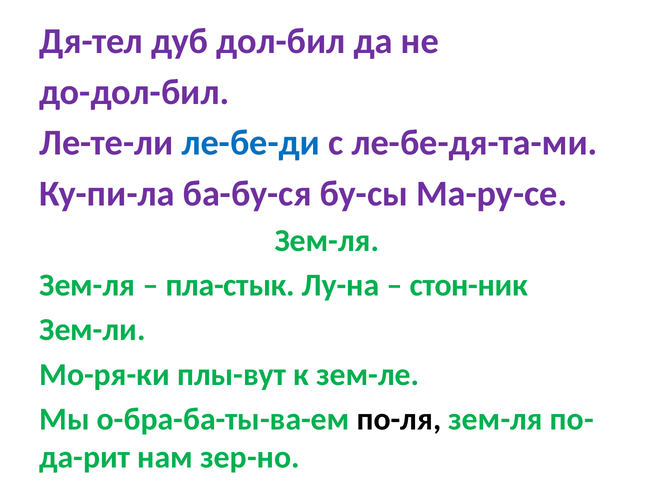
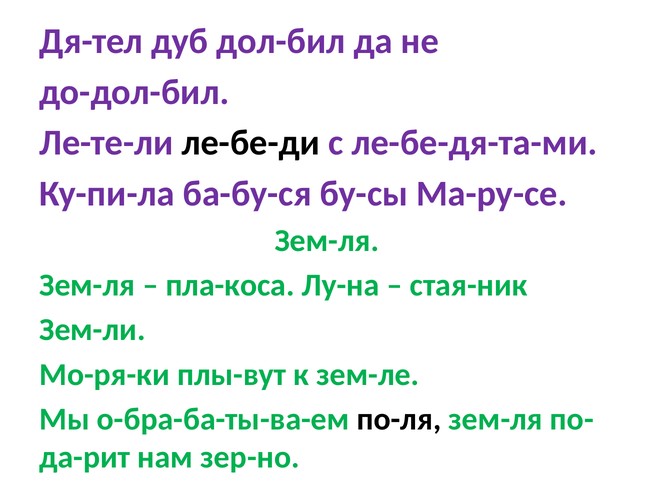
ле-бе-ди colour: blue -> black (251, 143)
пла-стык: пла-стык -> пла-коса (230, 285)
стон-ник: стон-ник -> стая-ник (469, 285)
